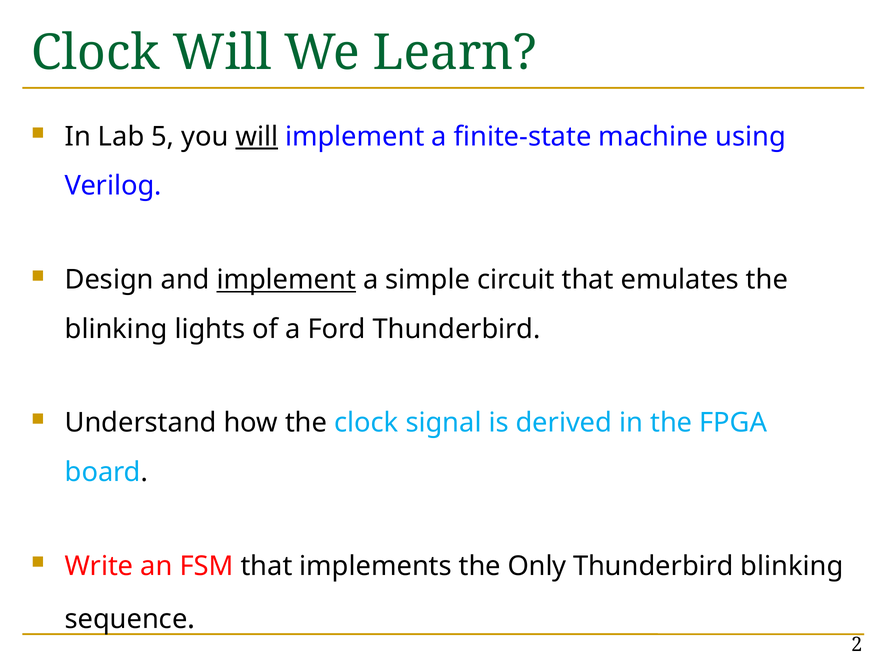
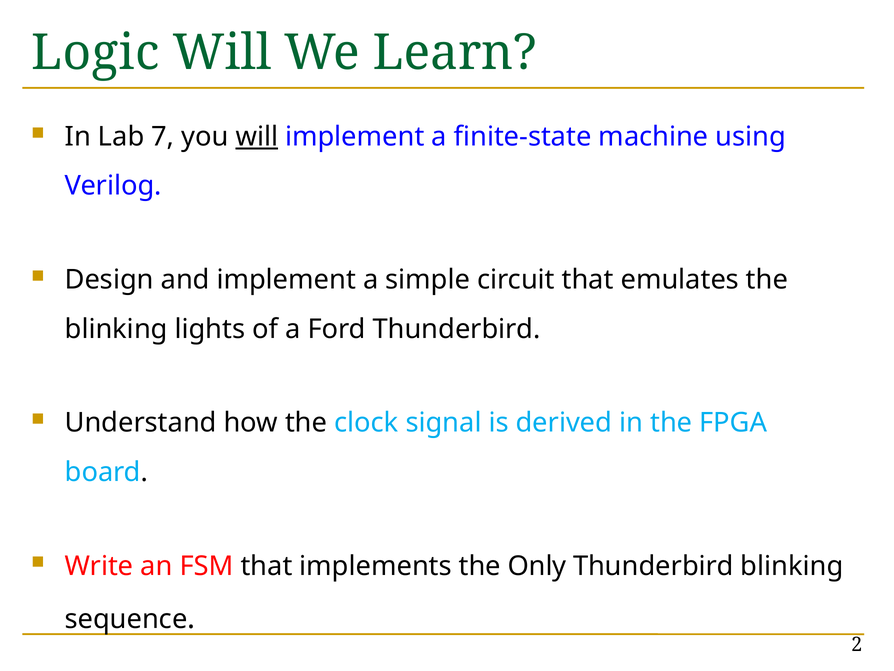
Clock: Clock -> Logic (95, 53)
5: 5 -> 7 (163, 137)
implement underline: present -> none (286, 280)
